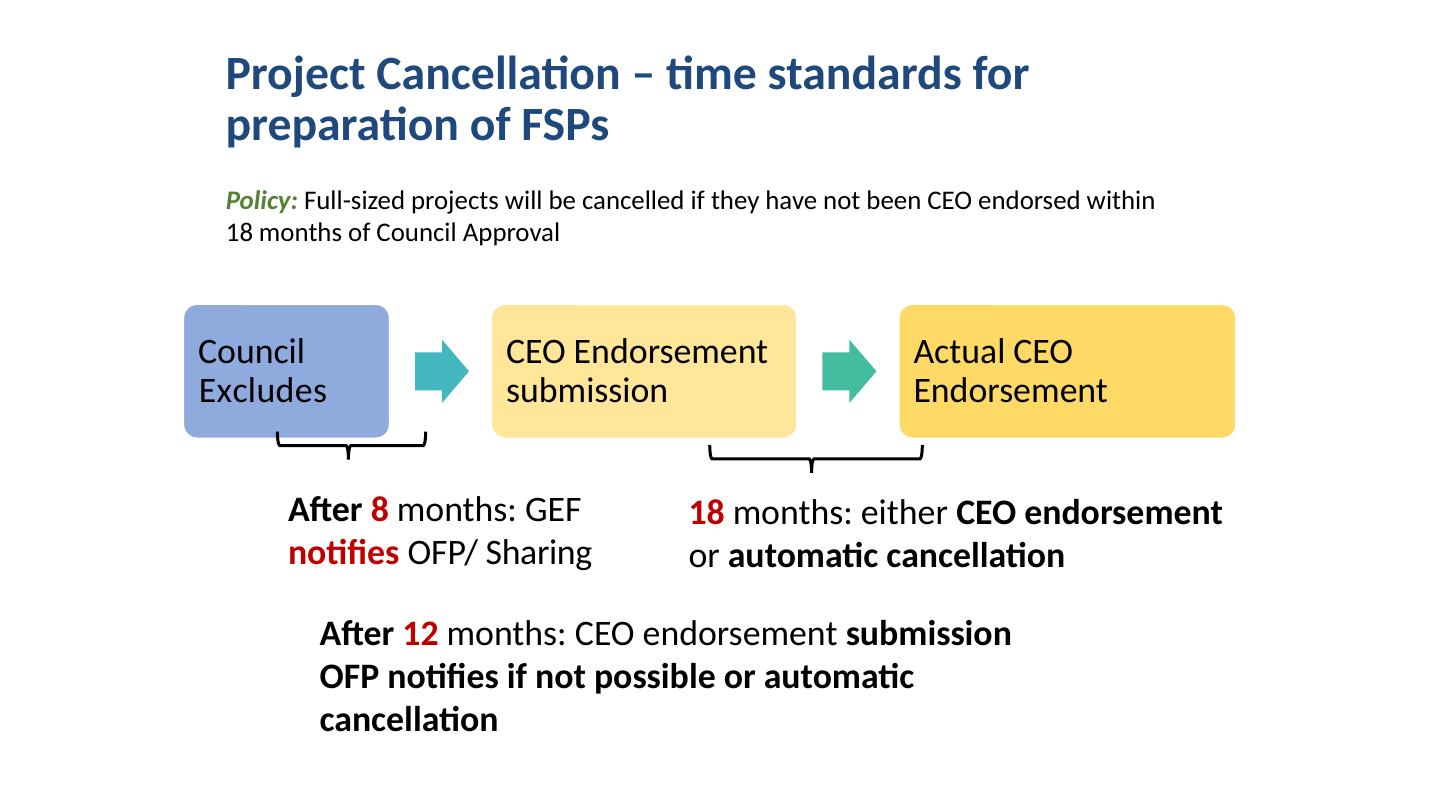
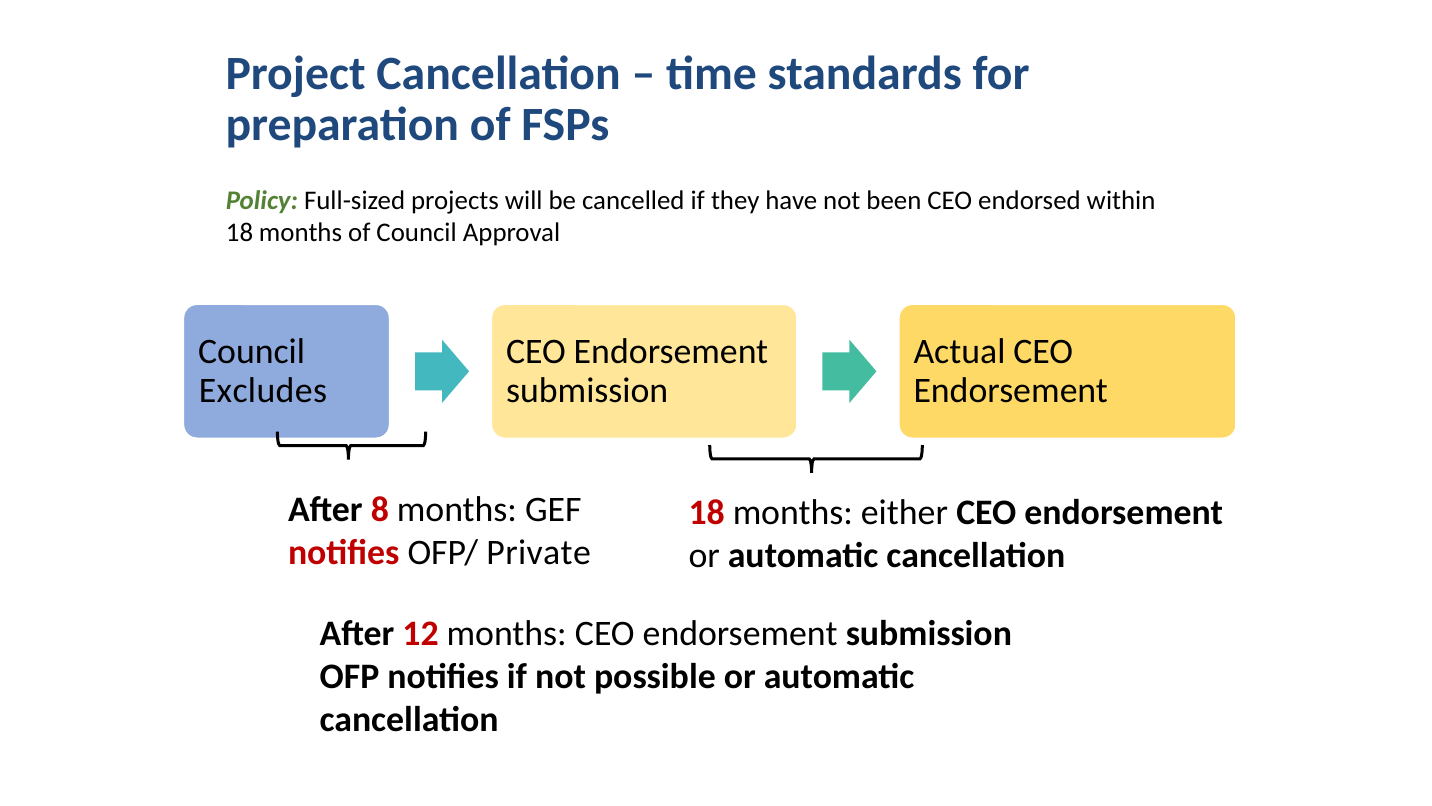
Sharing: Sharing -> Private (539, 552)
